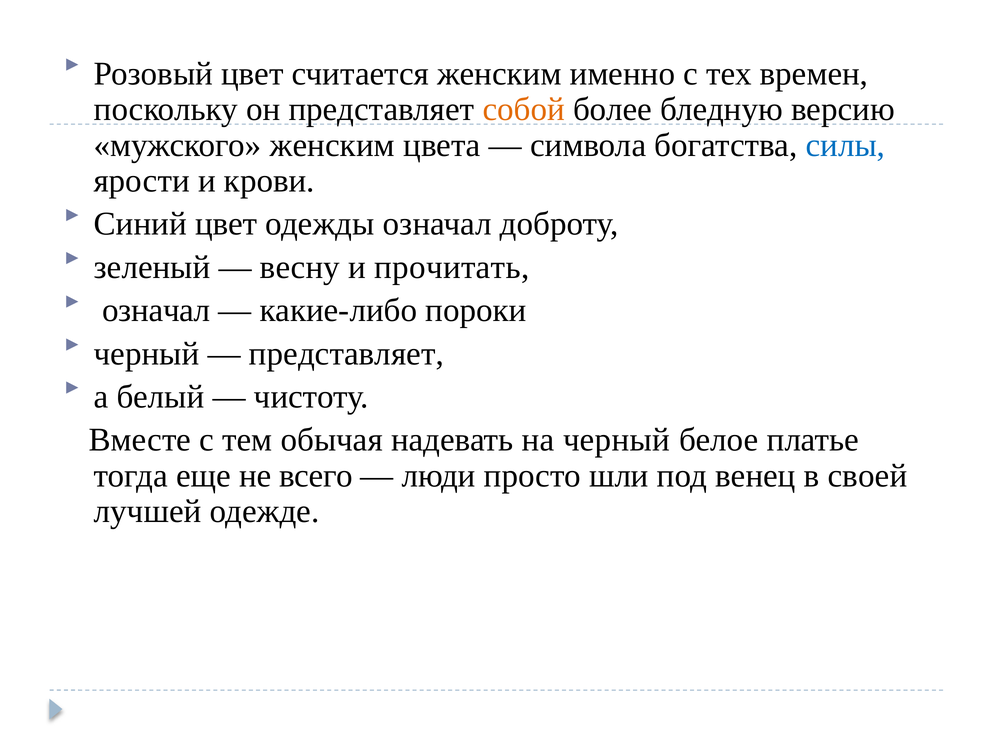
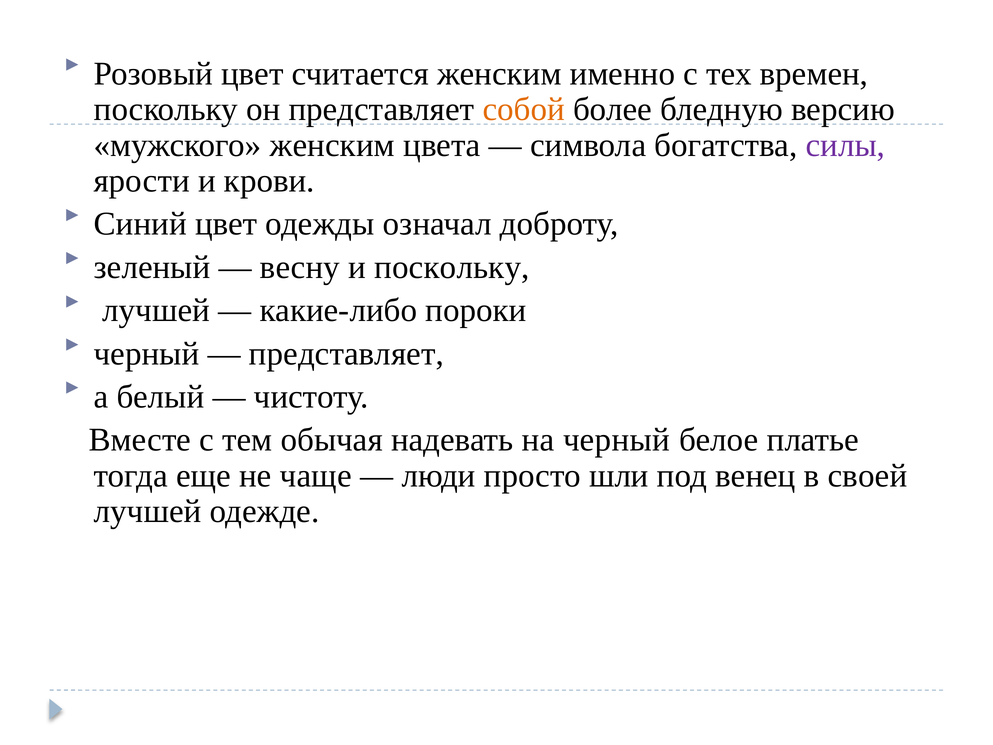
силы colour: blue -> purple (845, 145)
и прочитать: прочитать -> поскольку (452, 267)
означал: означал -> лучшей (156, 310)
всего: всего -> чаще (316, 476)
